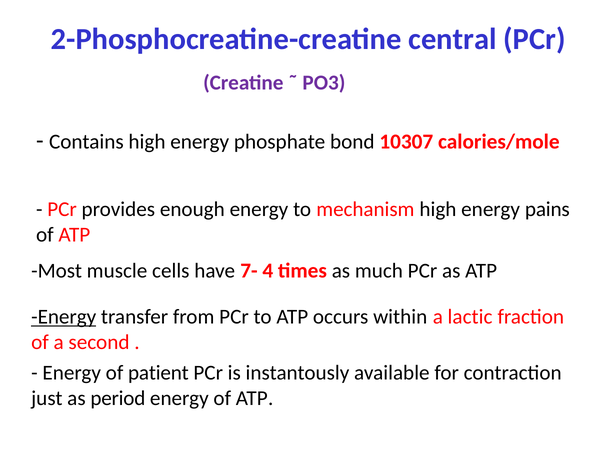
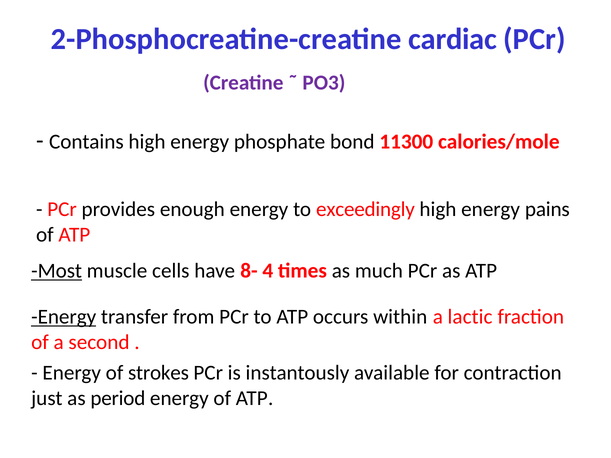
central: central -> cardiac (453, 39)
10307: 10307 -> 11300 (406, 142)
mechanism: mechanism -> exceedingly (365, 210)
Most underline: none -> present (57, 271)
7-: 7- -> 8- (249, 271)
patient: patient -> strokes (158, 373)
